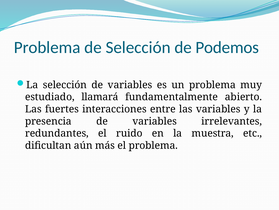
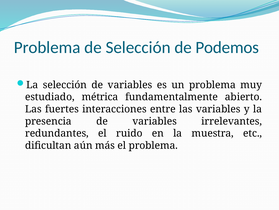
llamará: llamará -> métrica (100, 97)
